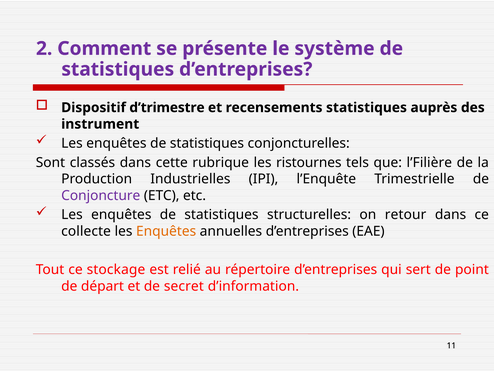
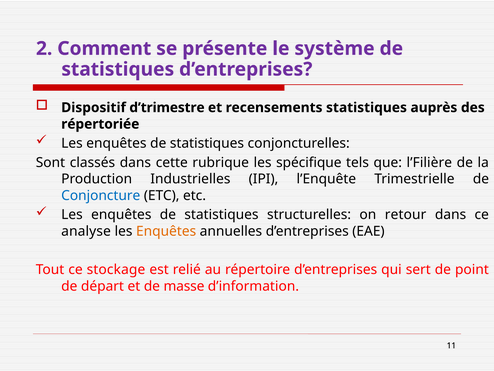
instrument: instrument -> répertoriée (100, 124)
ristournes: ristournes -> spécifique (309, 162)
Conjoncture colour: purple -> blue (101, 195)
collecte: collecte -> analyse (86, 231)
secret: secret -> masse (184, 286)
